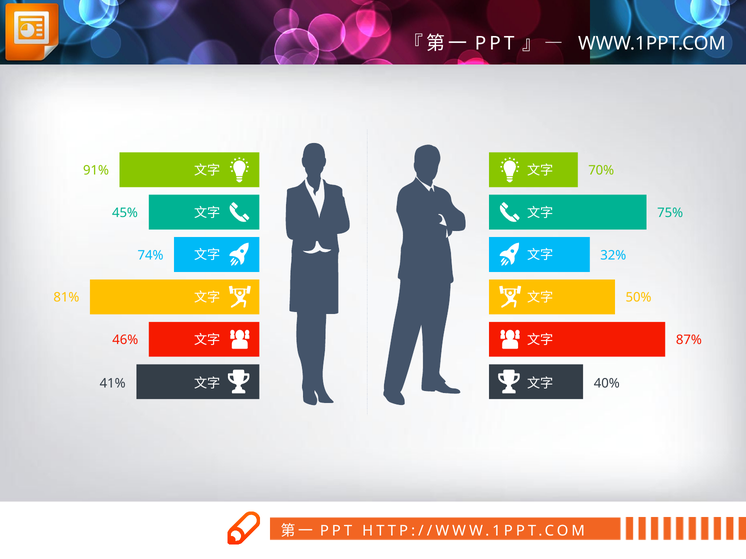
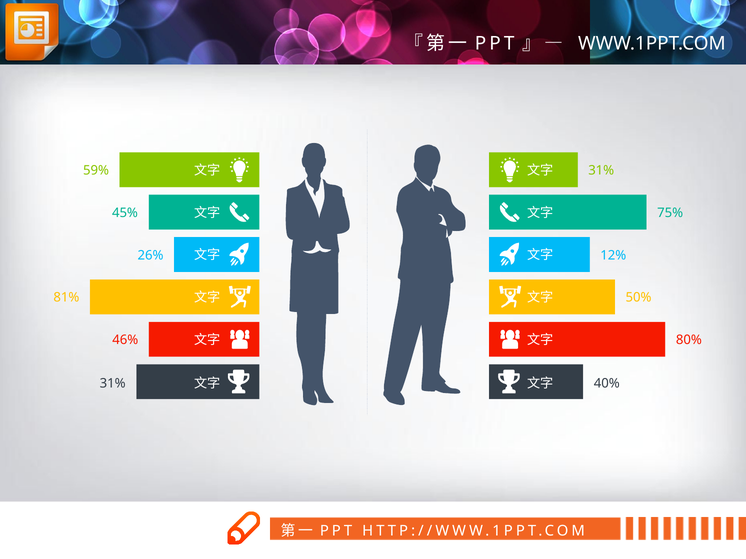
91%: 91% -> 59% (96, 171)
70%: 70% -> 31% (601, 171)
74%: 74% -> 26% (151, 255)
32%: 32% -> 12% (613, 255)
87%: 87% -> 80% (689, 340)
41%: 41% -> 31% (113, 384)
